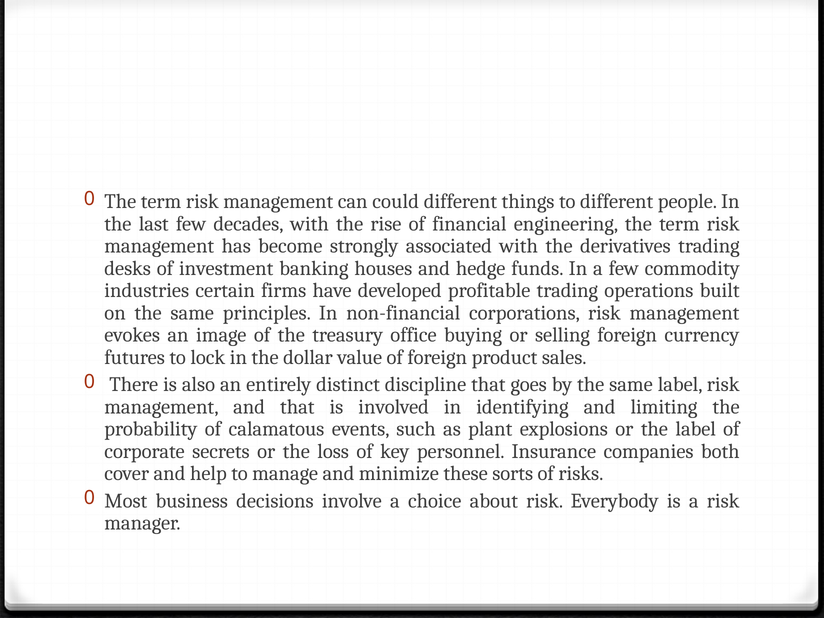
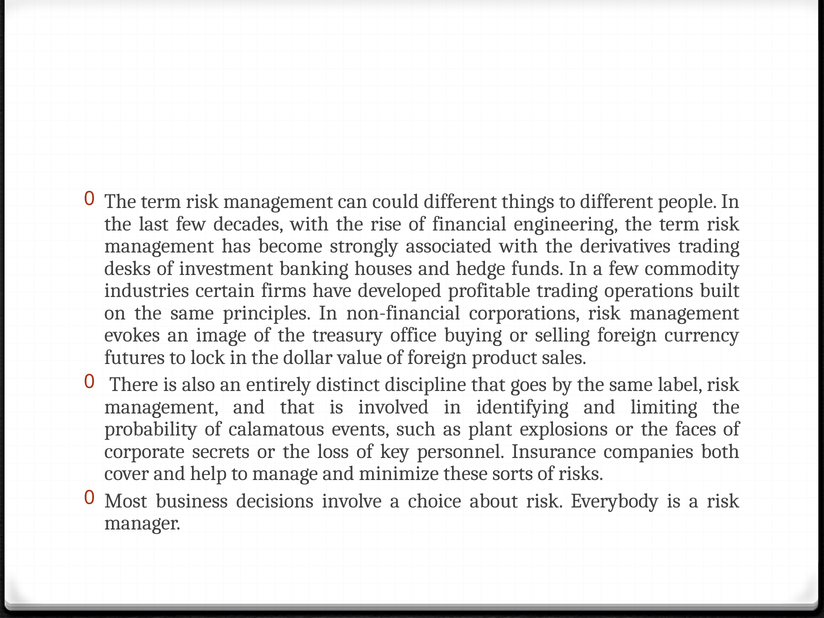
the label: label -> faces (696, 429)
